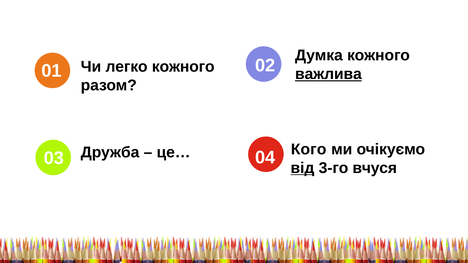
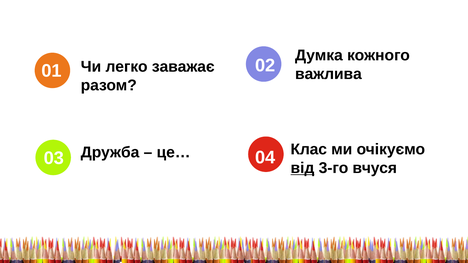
легко кожного: кожного -> заважає (183, 67)
важлива underline: present -> none (328, 74)
Кого: Кого -> Клас (309, 149)
